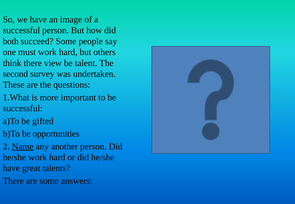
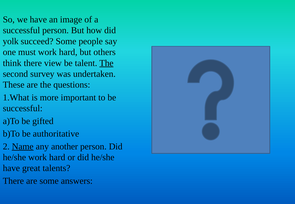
both: both -> yolk (11, 41)
The underline: none -> present (106, 63)
opportunities: opportunities -> authoritative (56, 134)
